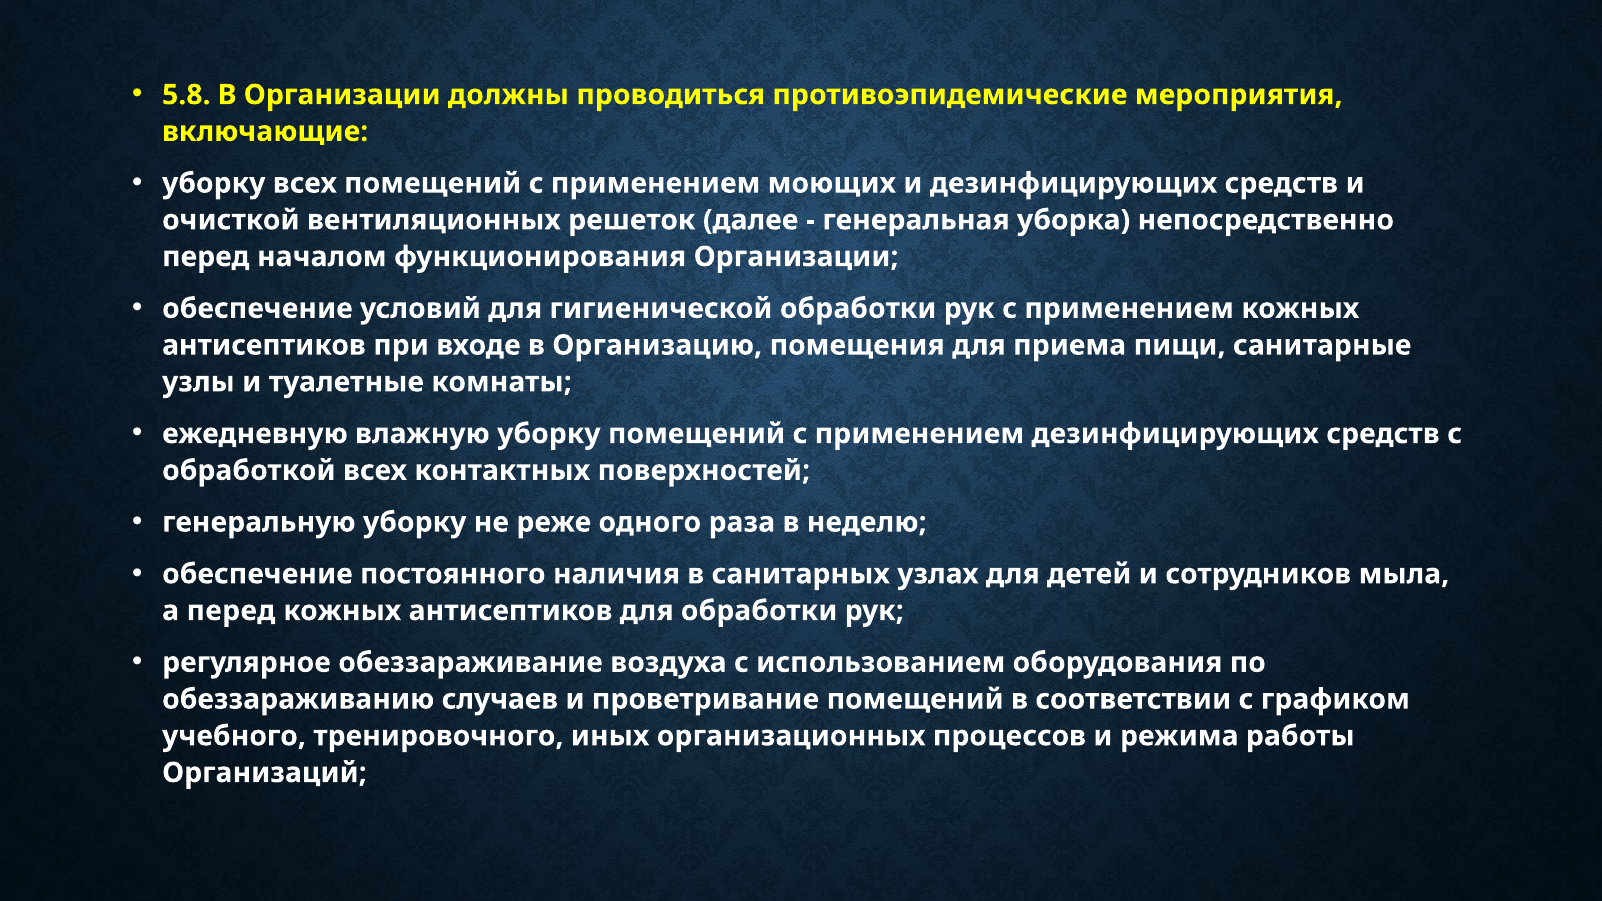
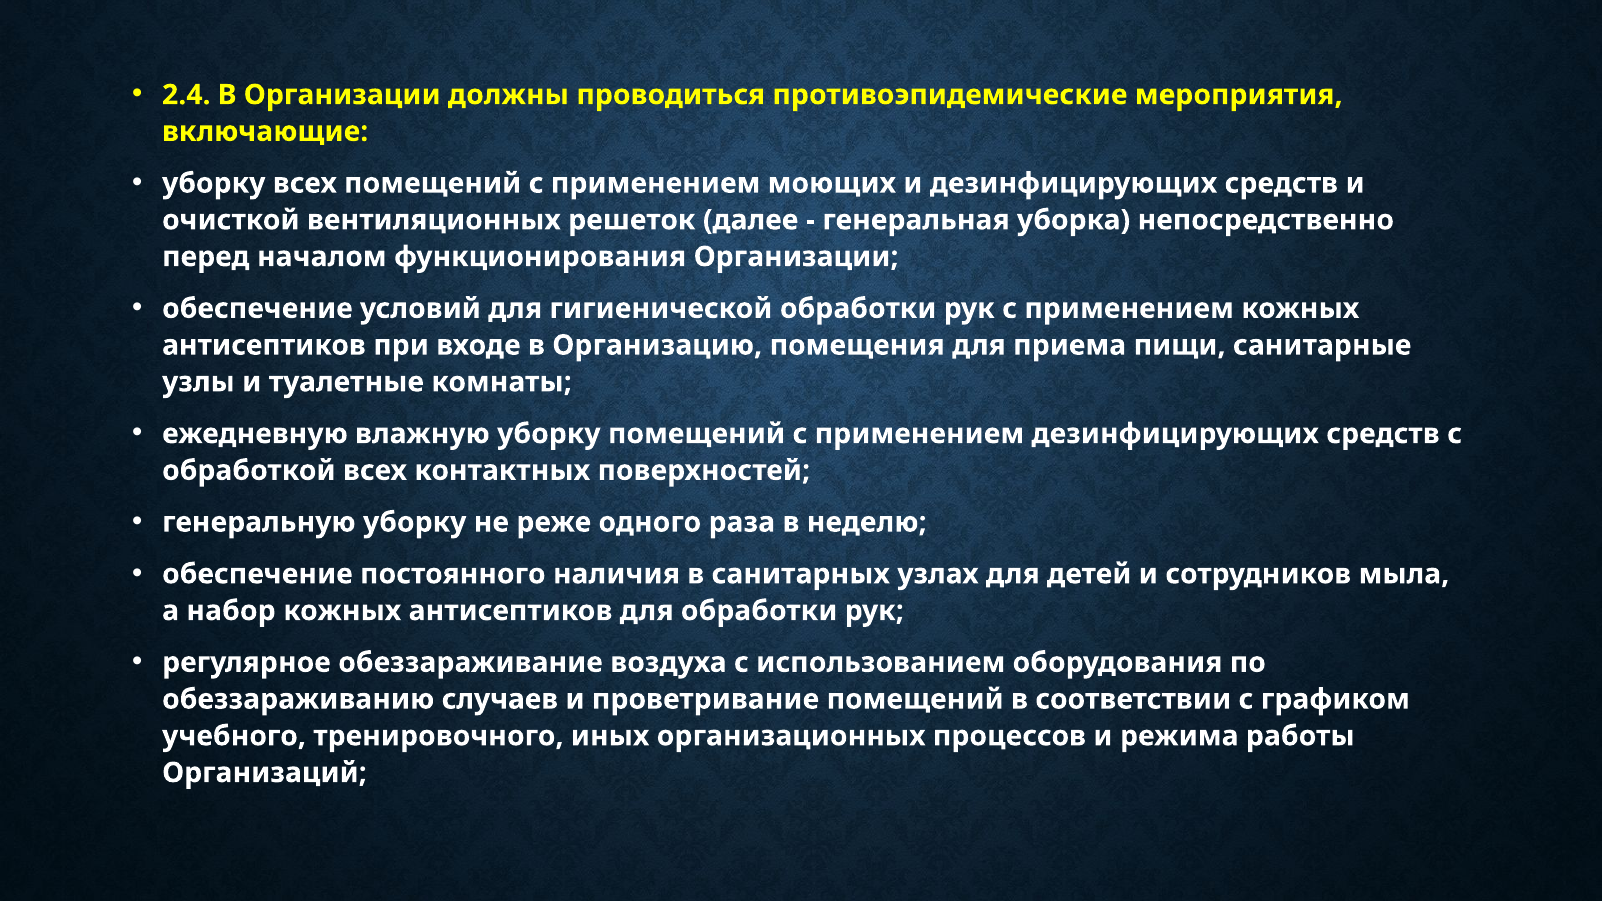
5.8: 5.8 -> 2.4 (186, 95)
а перед: перед -> набор (231, 611)
